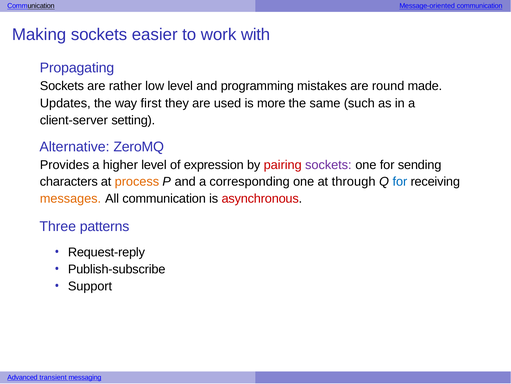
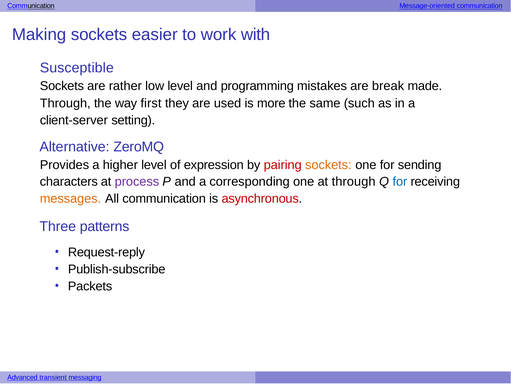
Propagating: Propagating -> Susceptible (77, 68)
round: round -> break (388, 86)
Updates: Updates -> Through (65, 103)
sockets colour: purple -> orange (328, 165)
process colour: orange -> purple (137, 182)
Support: Support -> Packets (90, 286)
